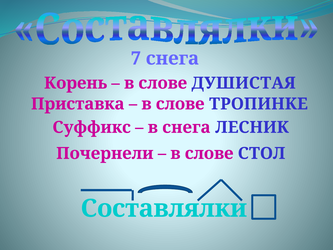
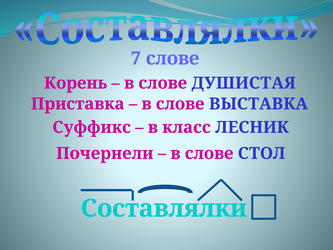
7 снега: снега -> слове (173, 58)
ТРОПИНКЕ: ТРОПИНКЕ -> ВЫСТАВКА (258, 104)
в снега: снега -> класс (186, 127)
